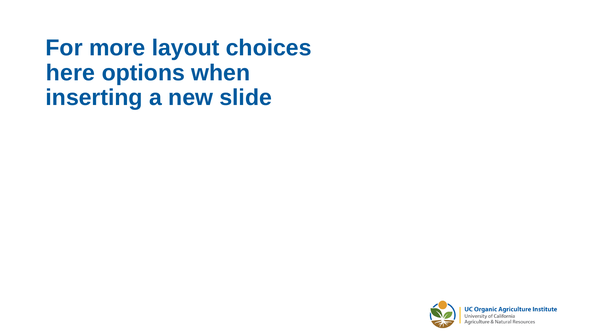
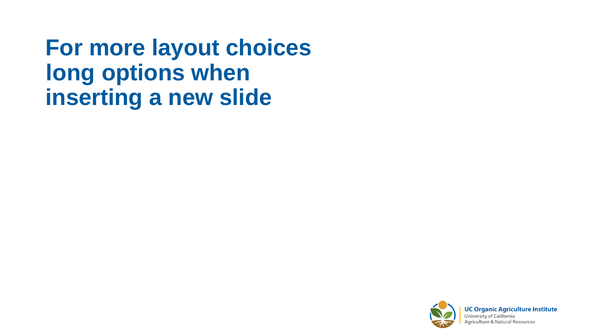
here: here -> long (70, 73)
